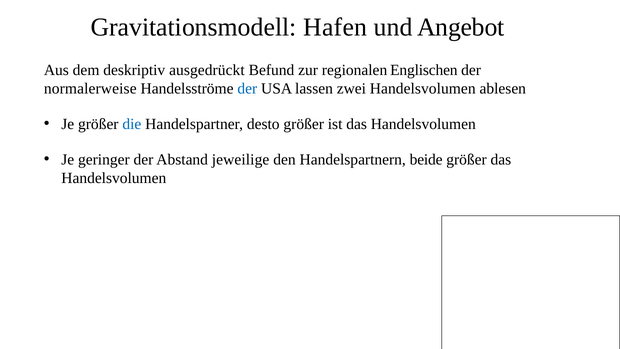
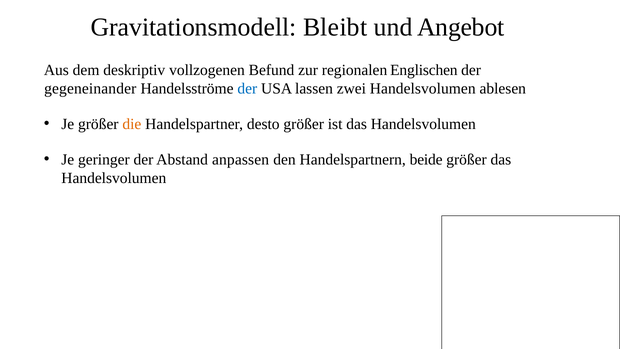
Hafen: Hafen -> Bleibt (335, 27)
ausgedrückt: ausgedrückt -> vollzogenen (207, 70)
normalerweise: normalerweise -> gegeneinander (90, 88)
die colour: blue -> orange (132, 124)
jeweilige: jeweilige -> anpassen (241, 159)
